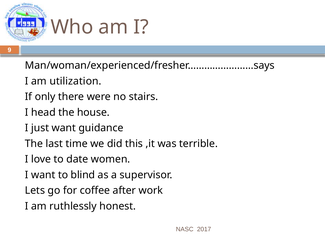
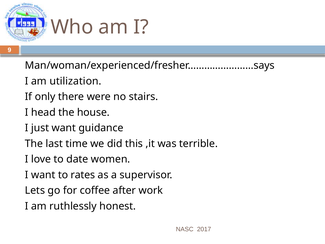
blind: blind -> rates (83, 175)
